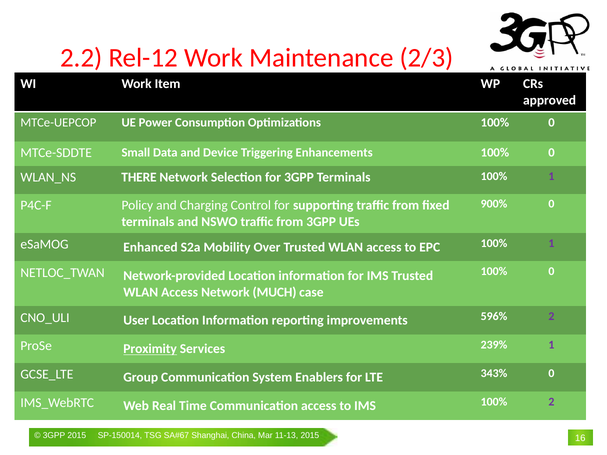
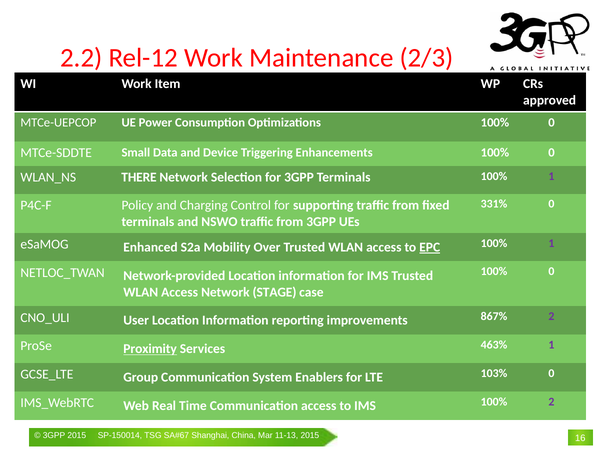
900%: 900% -> 331% (494, 204)
EPC underline: none -> present (430, 247)
MUCH: MUCH -> STAGE (275, 292)
596%: 596% -> 867% (494, 317)
239%: 239% -> 463% (494, 345)
343%: 343% -> 103% (494, 374)
